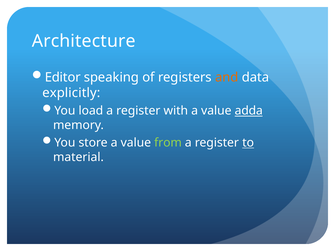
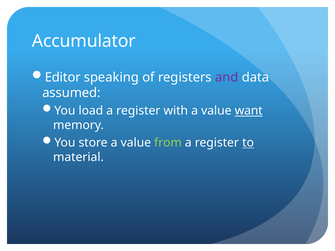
Architecture: Architecture -> Accumulator (84, 41)
and colour: orange -> purple (227, 77)
explicitly: explicitly -> assumed (71, 93)
adda: adda -> want (249, 111)
